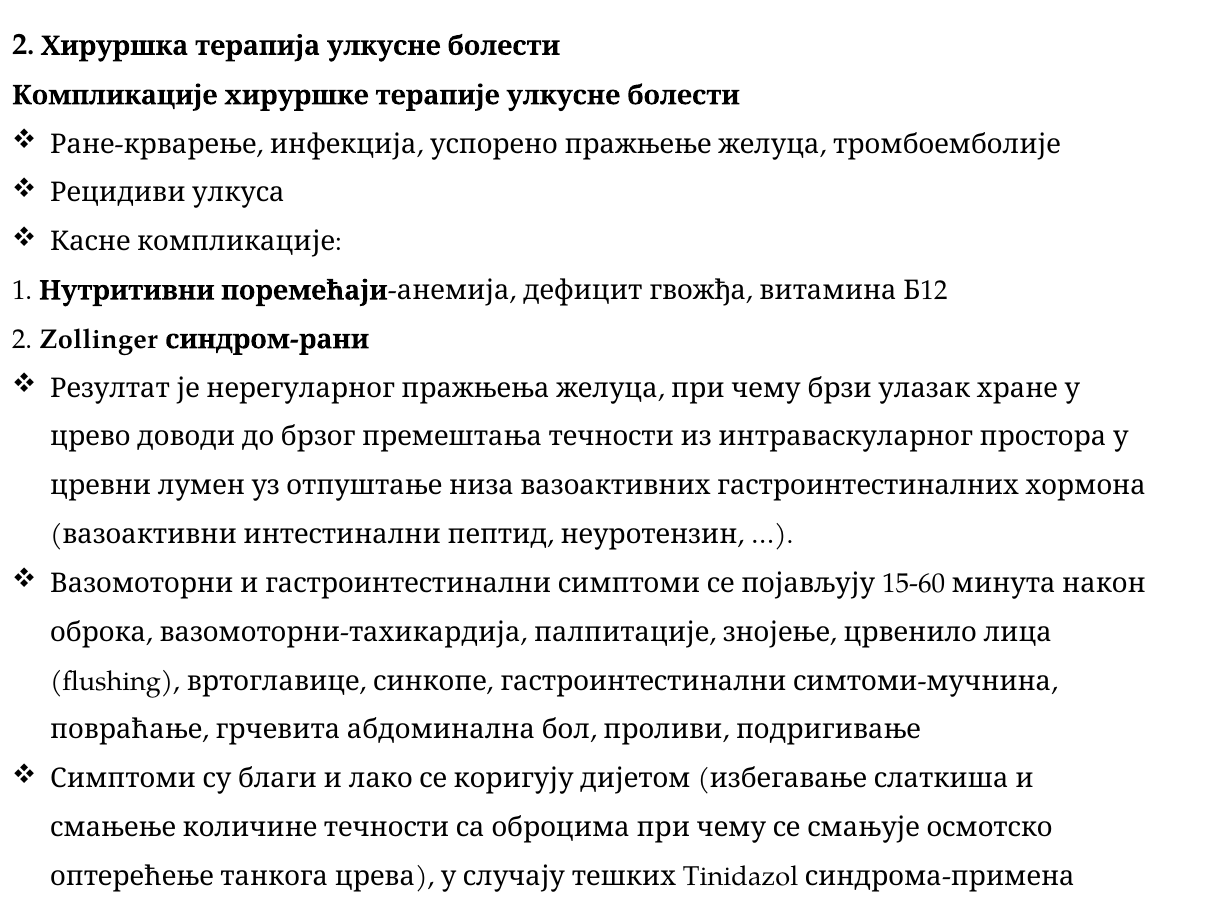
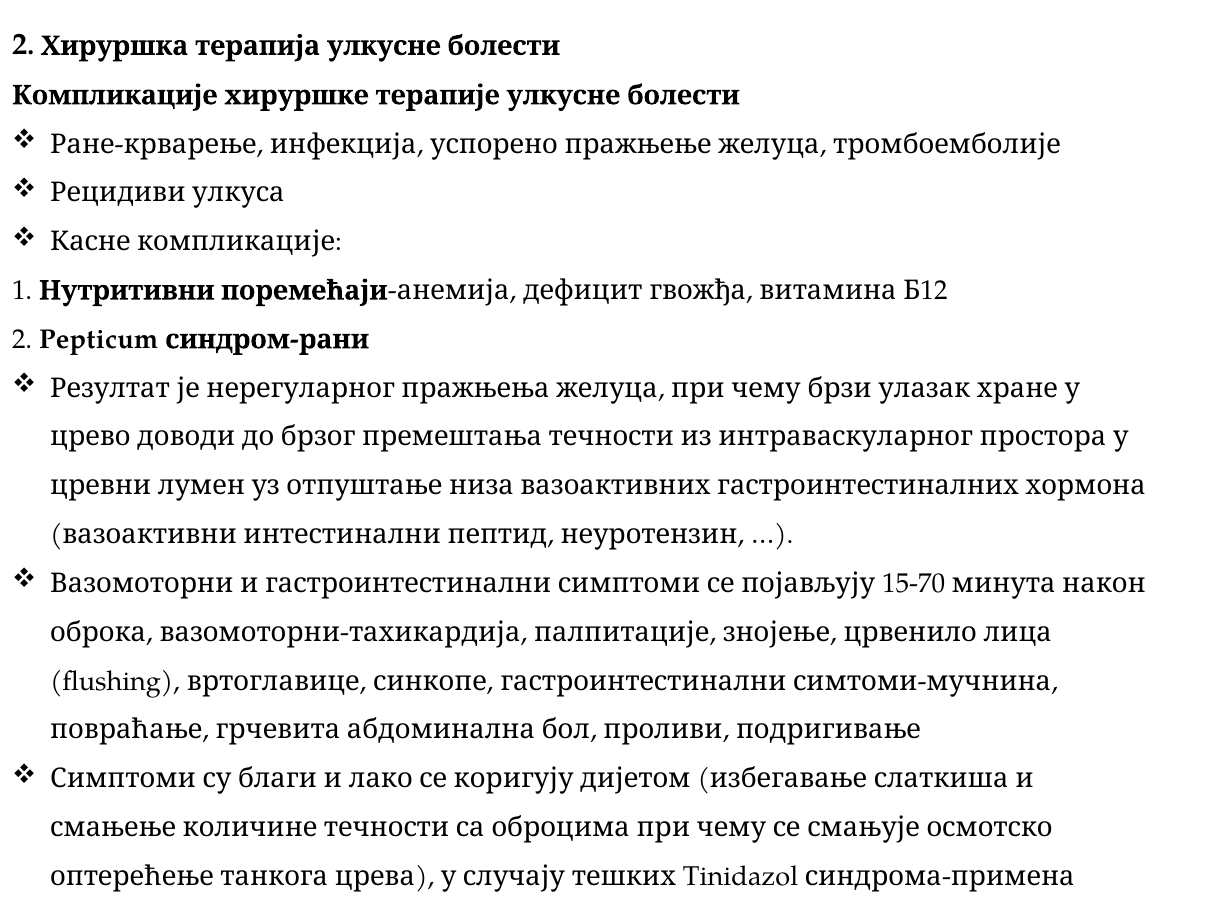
Zollinger: Zollinger -> Pepticum (99, 339)
15-60: 15-60 -> 15-70 (914, 583)
